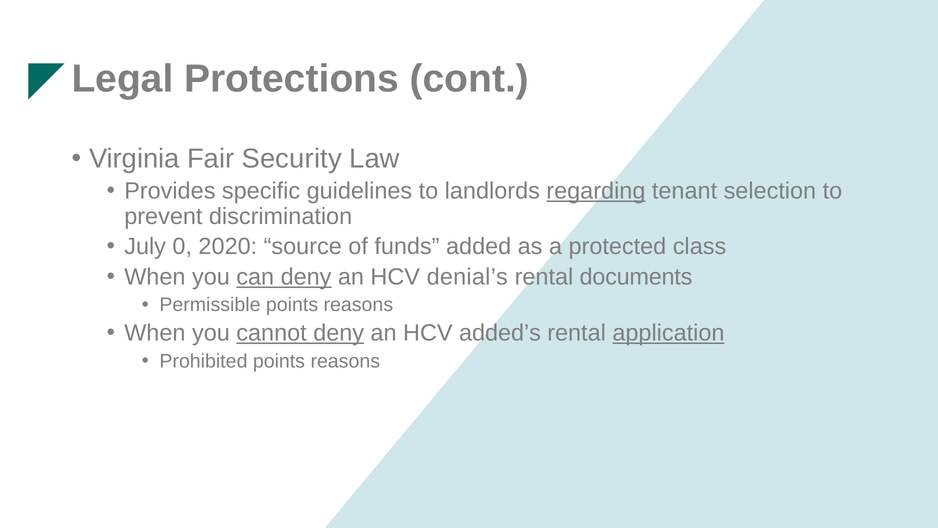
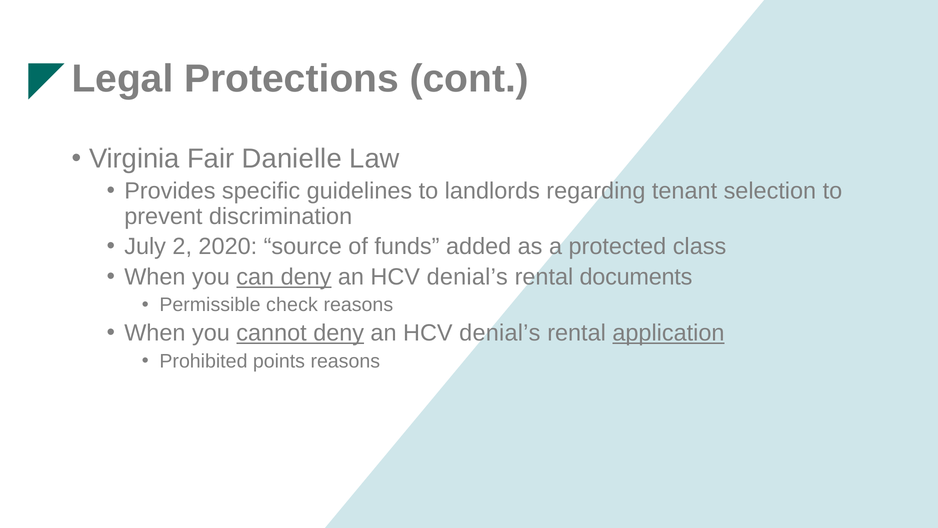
Security: Security -> Danielle (292, 159)
regarding underline: present -> none (596, 191)
0: 0 -> 2 (182, 246)
Permissible points: points -> check (292, 305)
added’s: added’s -> denial’s (500, 333)
